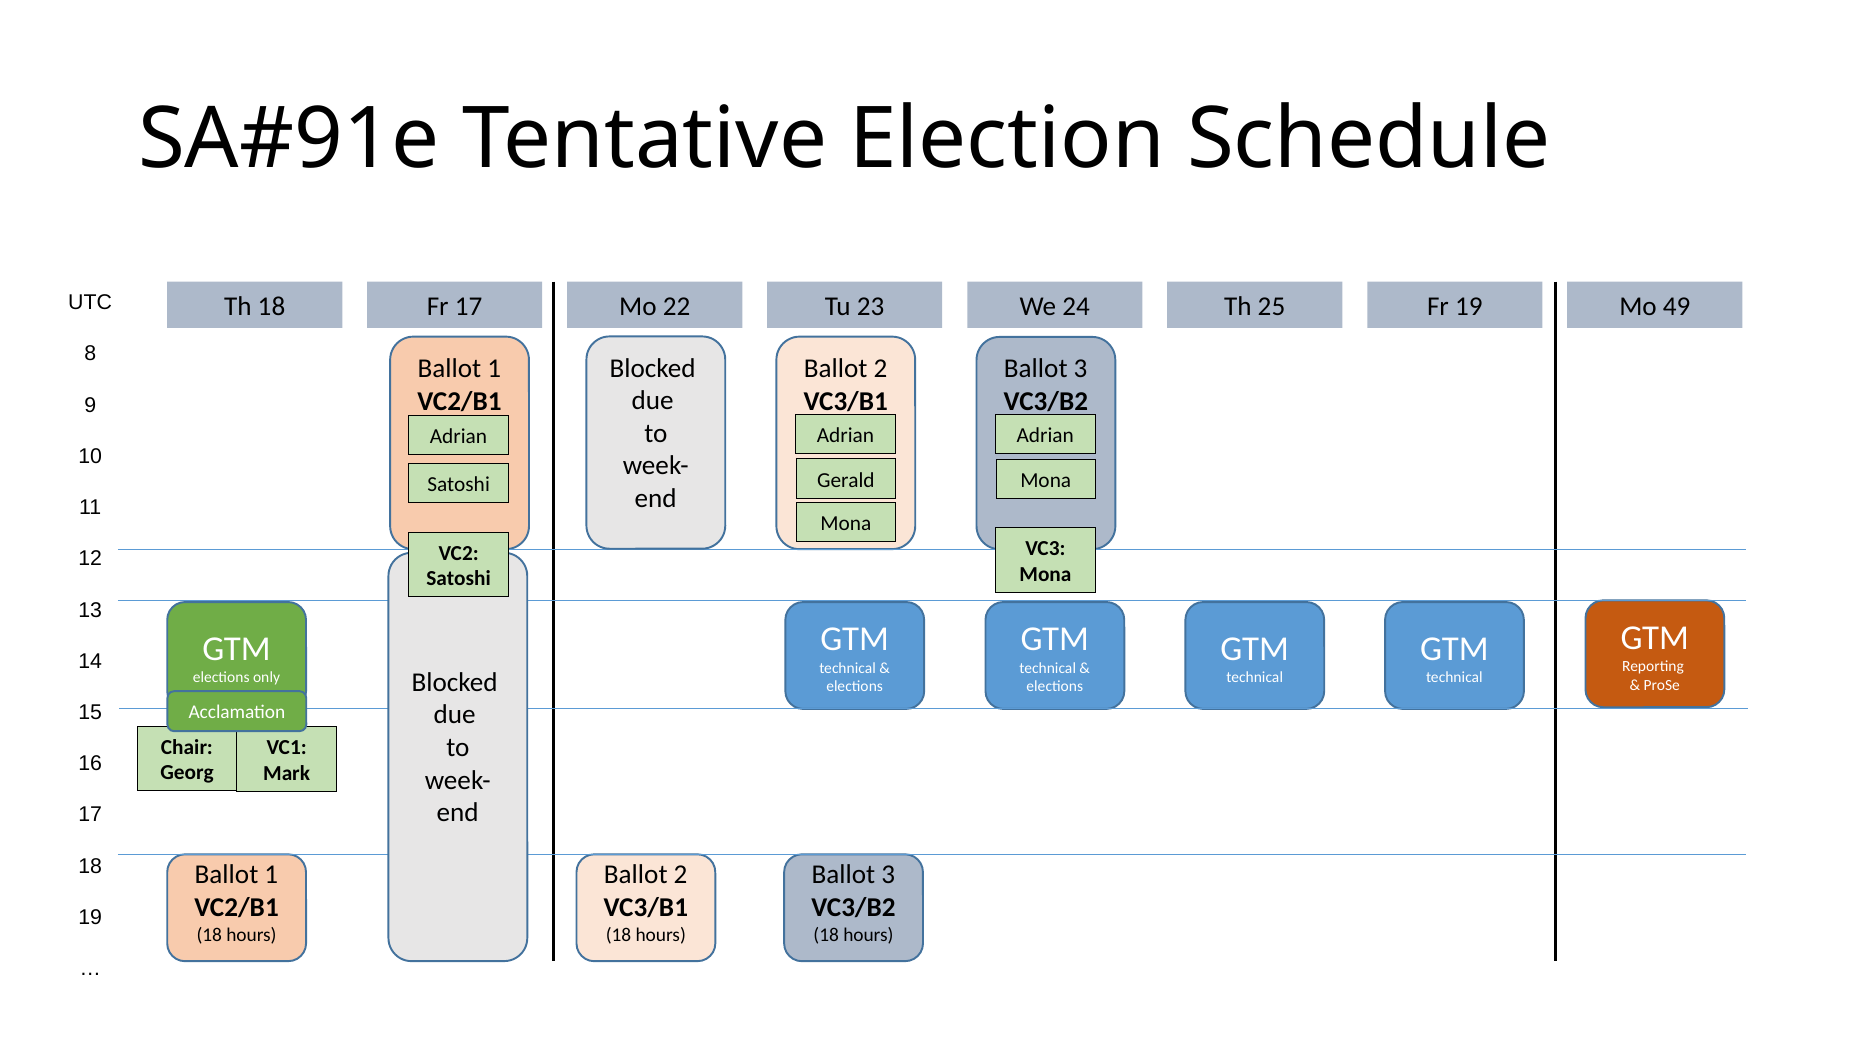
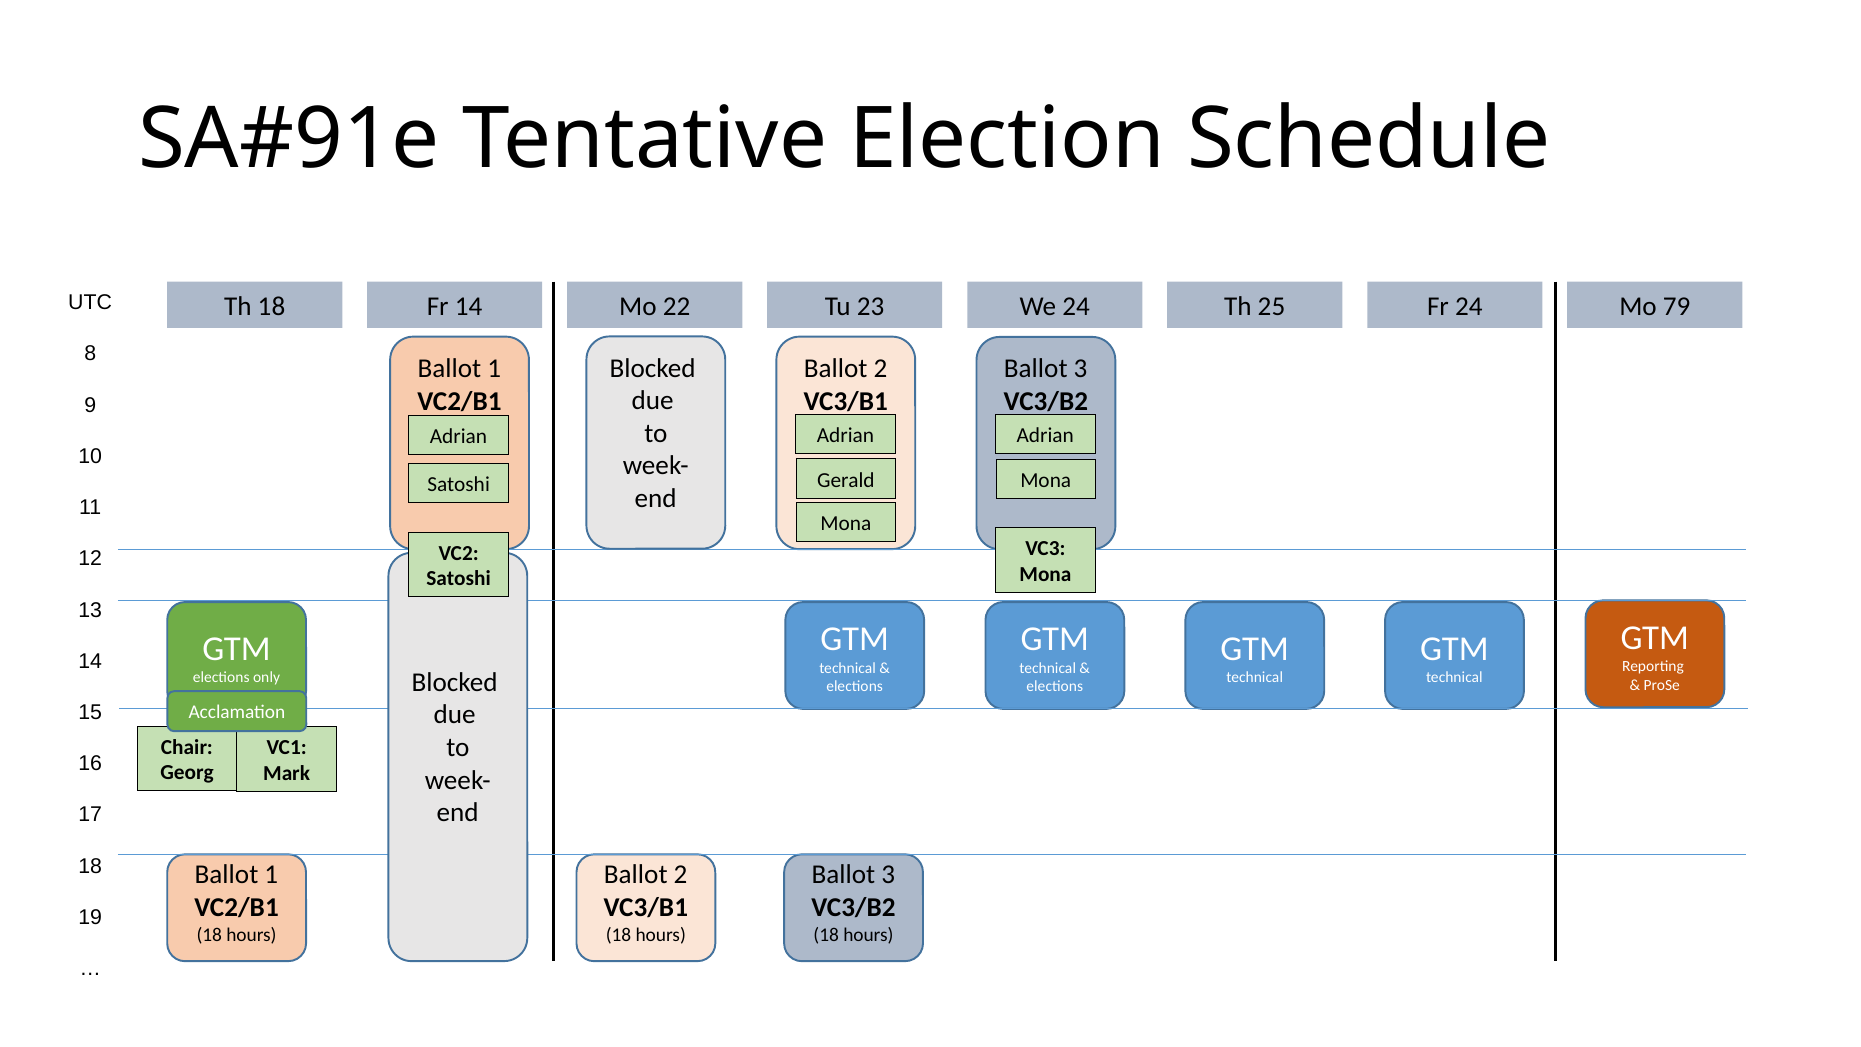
Fr 17: 17 -> 14 (469, 307)
Fr 19: 19 -> 24 (1469, 307)
49: 49 -> 79 (1677, 307)
